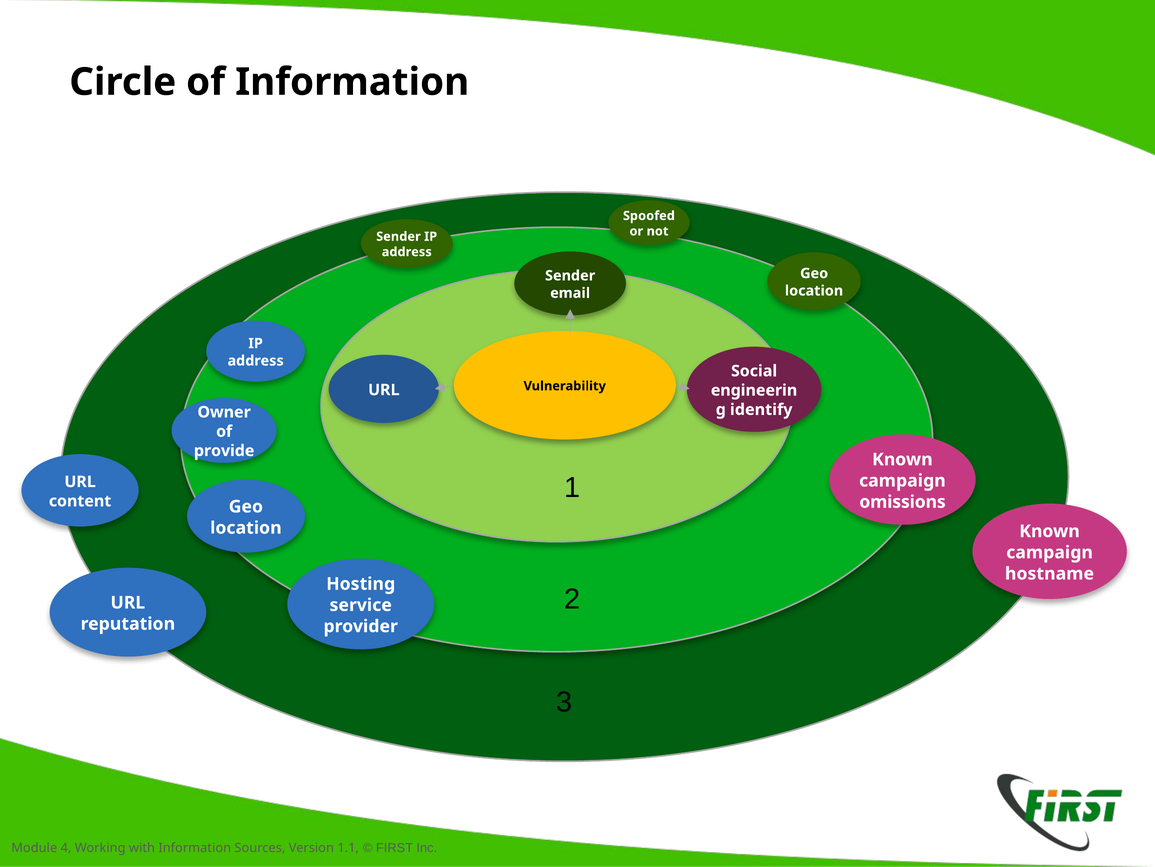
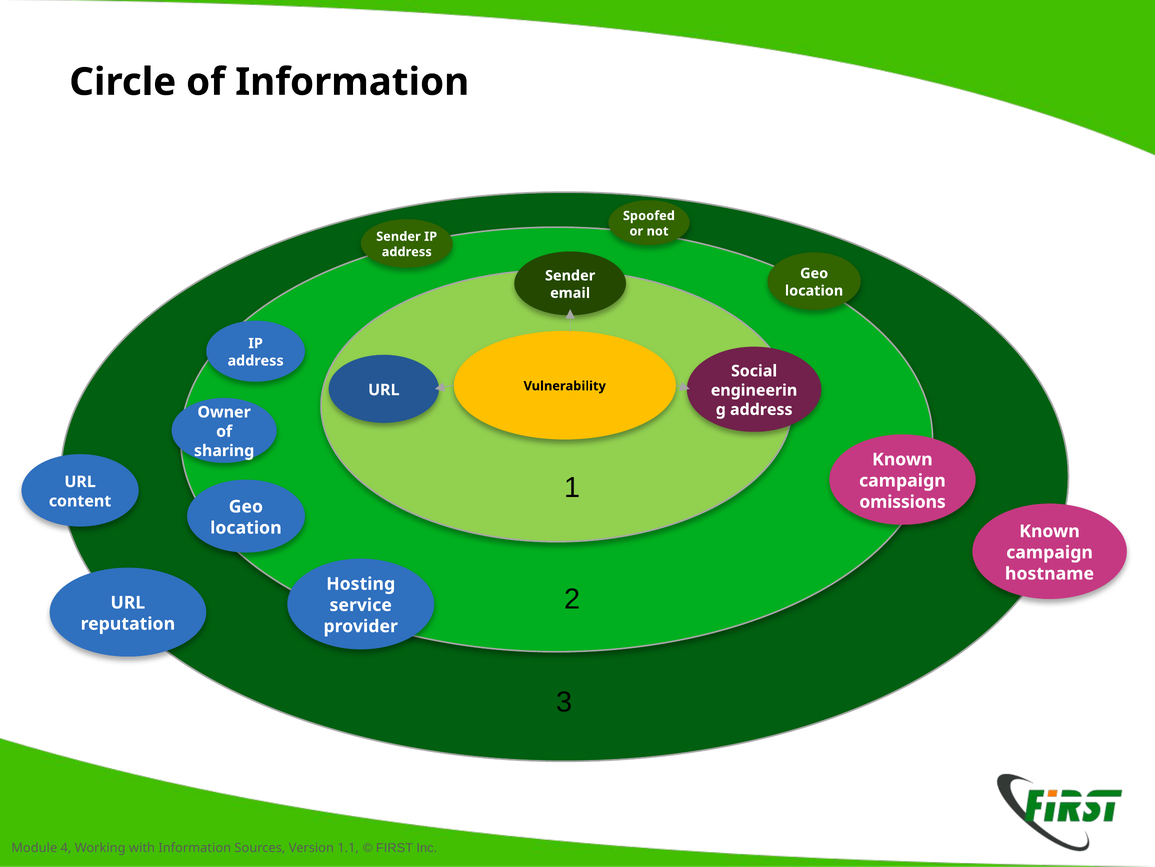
identify: identify -> address (761, 409)
provide: provide -> sharing (224, 450)
